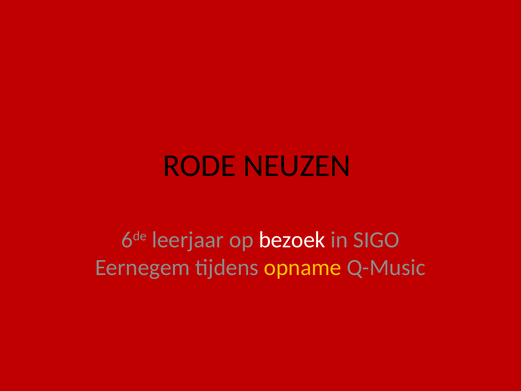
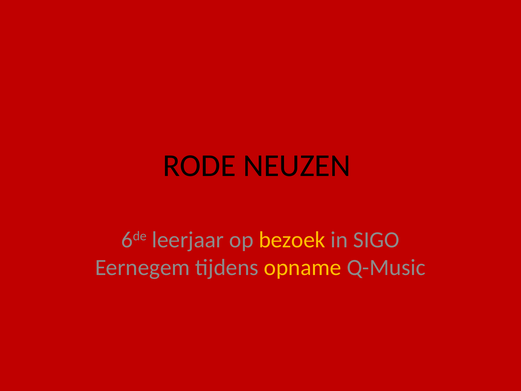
bezoek colour: white -> yellow (292, 240)
